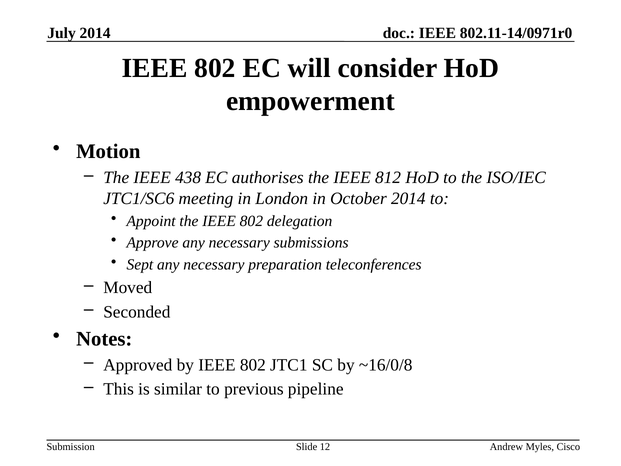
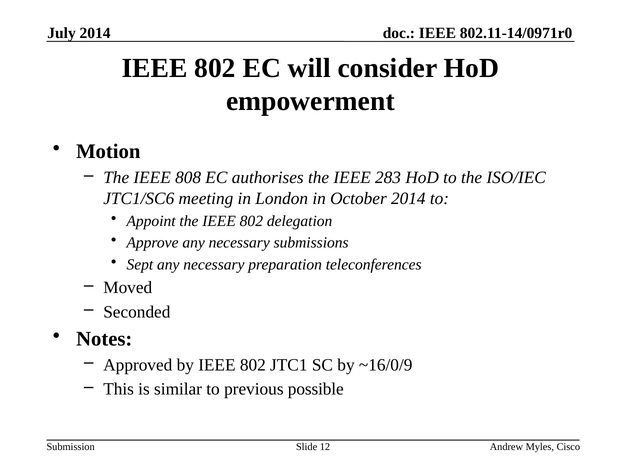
438: 438 -> 808 (188, 178)
812: 812 -> 283 (388, 178)
~16/0/8: ~16/0/8 -> ~16/0/9 (386, 365)
pipeline: pipeline -> possible (316, 389)
